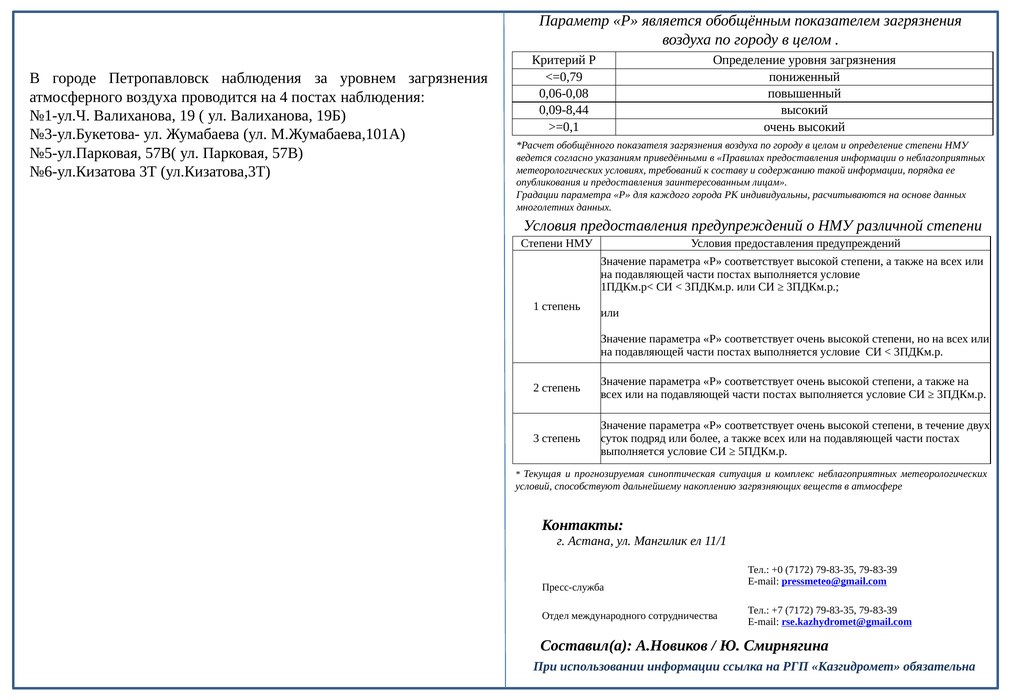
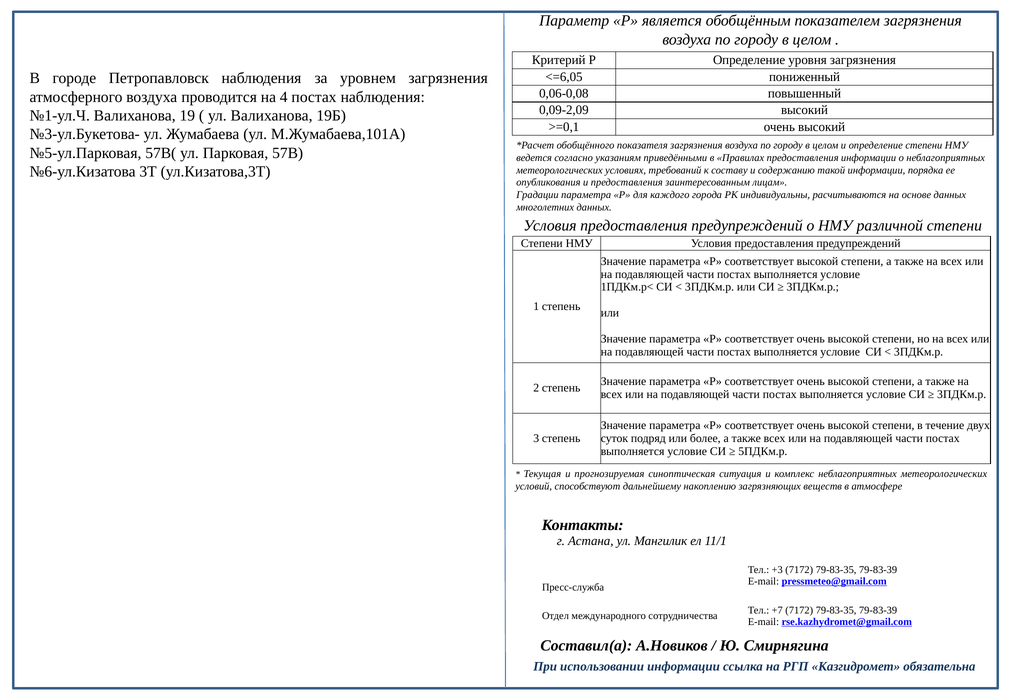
<=0,79: <=0,79 -> <=6,05 (564, 77)
0,09-8,44: 0,09-8,44 -> 0,09-2,09 (564, 110)
+0: +0 -> +3 (777, 570)
